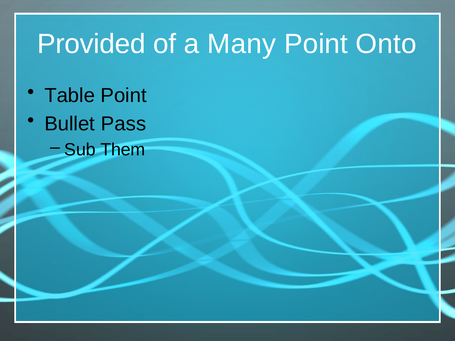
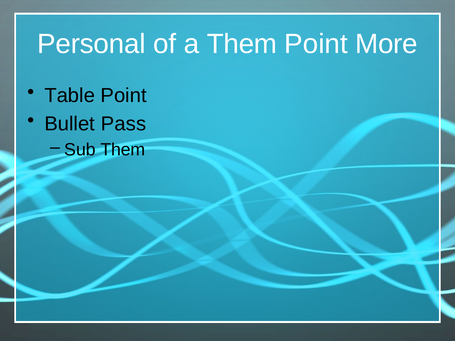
Provided: Provided -> Personal (91, 44)
a Many: Many -> Them (242, 44)
Onto: Onto -> More (386, 44)
